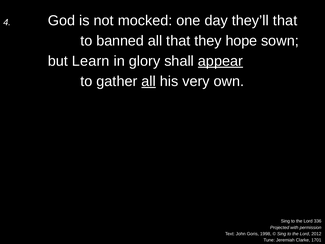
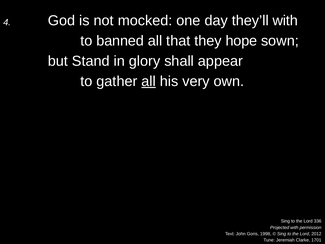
they’ll that: that -> with (285, 21)
Learn: Learn -> Stand (91, 61)
appear underline: present -> none (220, 61)
